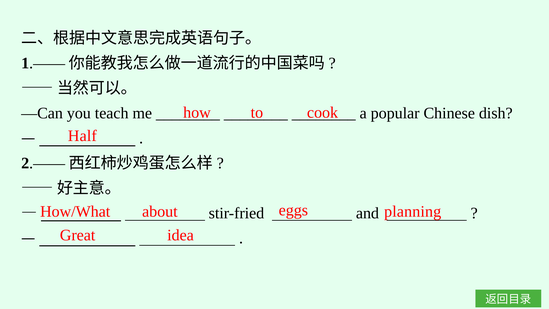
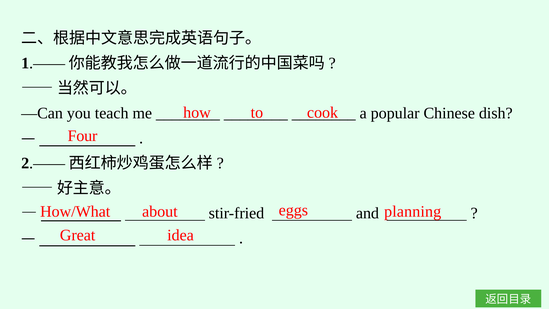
Half: Half -> Four (82, 136)
